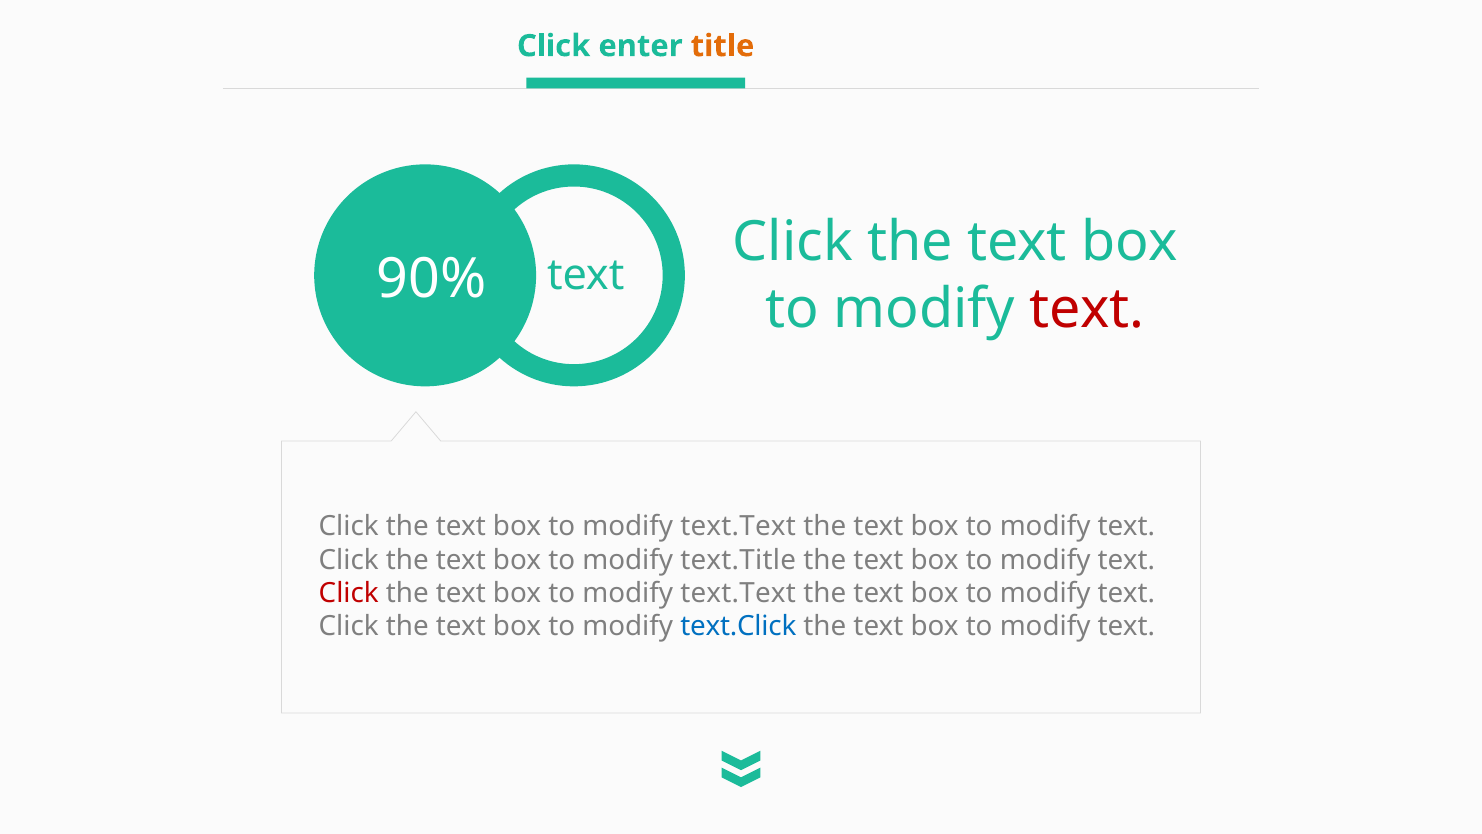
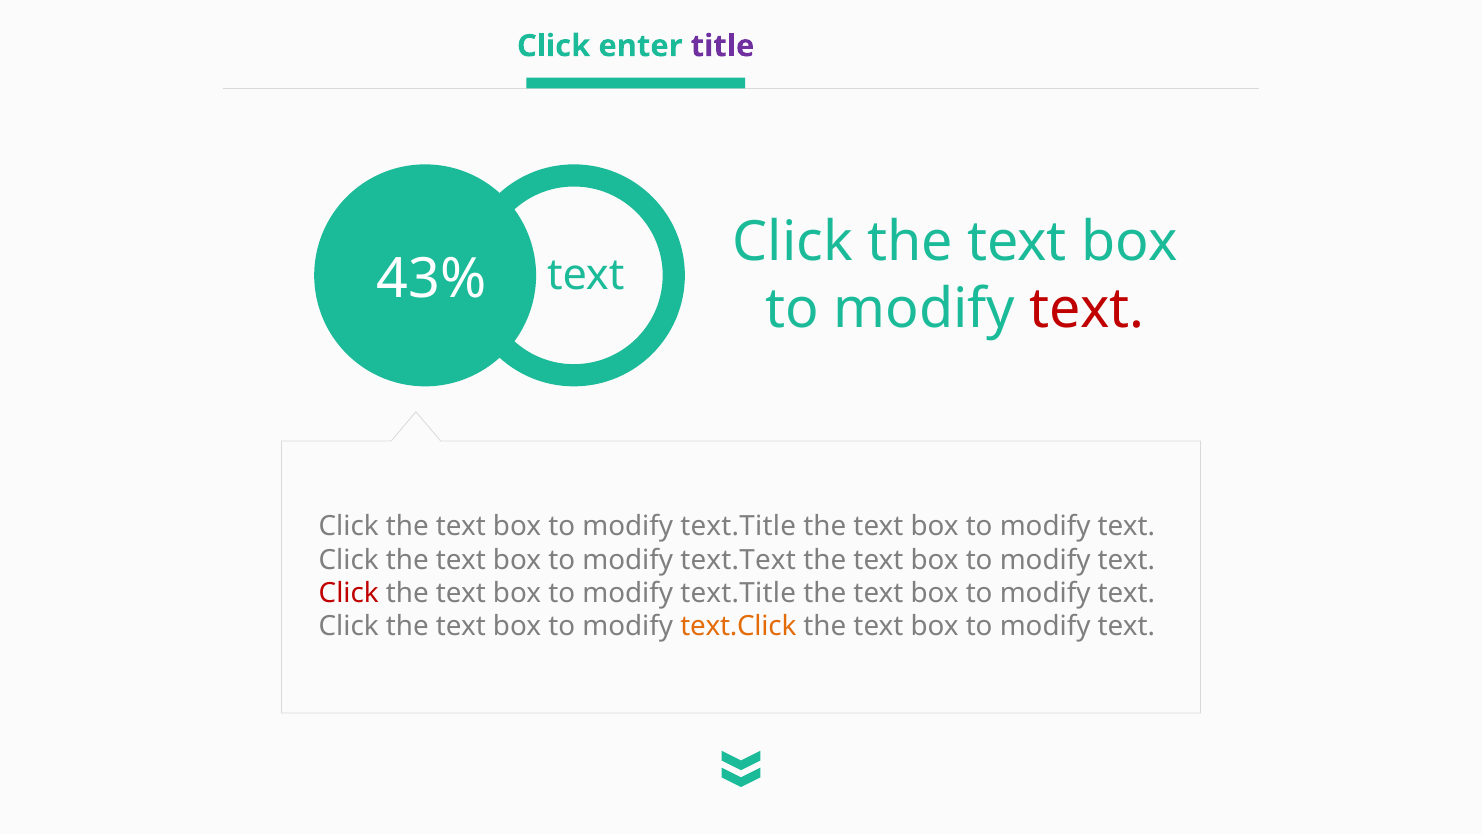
title colour: orange -> purple (723, 46)
90%: 90% -> 43% (432, 279)
text.Text: text.Text -> text.Title (738, 526)
text.Title: text.Title -> text.Text (738, 560)
text.Text: text.Text -> text.Title (738, 593)
text.Click colour: blue -> orange (738, 626)
